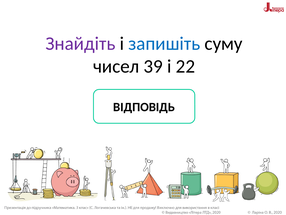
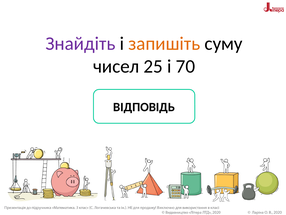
запишіть colour: blue -> orange (164, 43)
39: 39 -> 25 (153, 66)
22: 22 -> 70 (185, 66)
